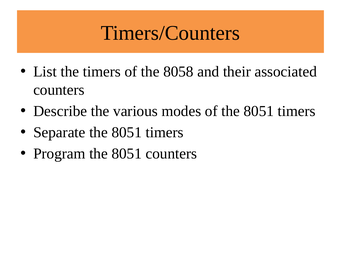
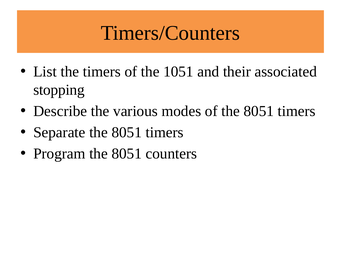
8058: 8058 -> 1051 (178, 72)
counters: counters -> stopping (59, 90)
